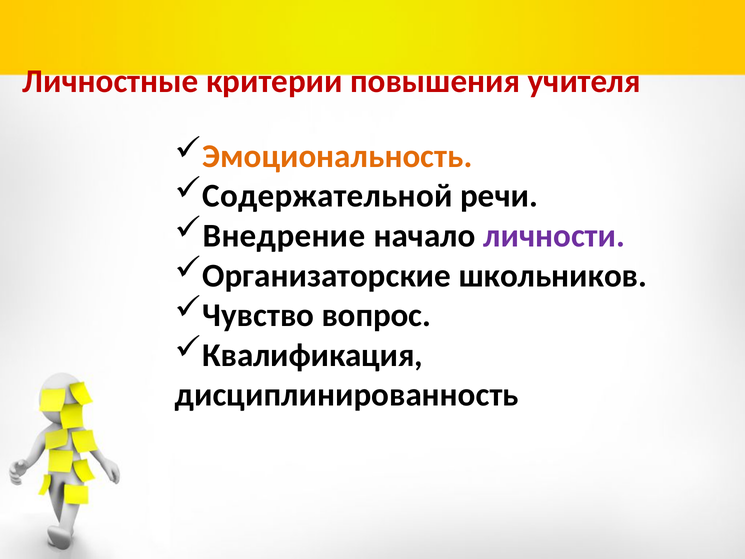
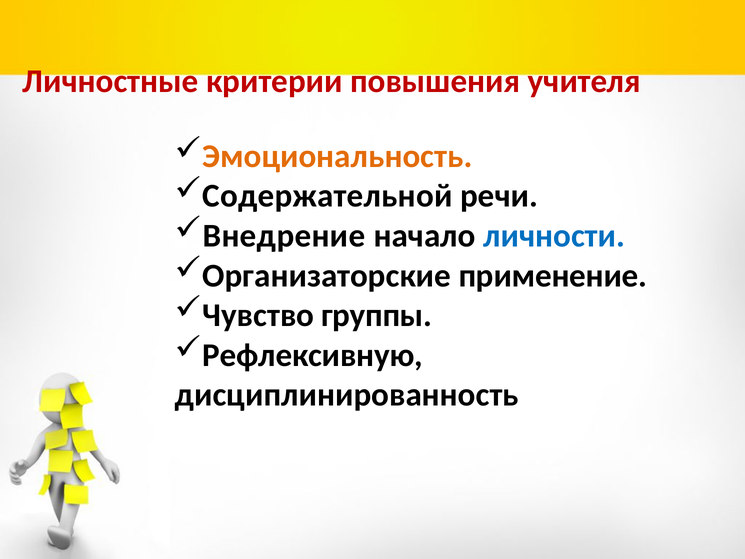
личности colour: purple -> blue (554, 236)
школьников: школьников -> применение (553, 275)
вопрос: вопрос -> группы (376, 315)
Квалификация: Квалификация -> Рефлексивную (313, 355)
